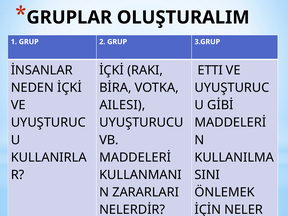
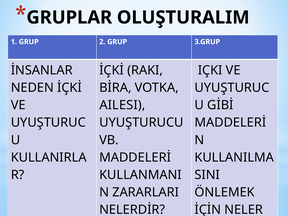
ETTI: ETTI -> IÇKI (210, 70)
